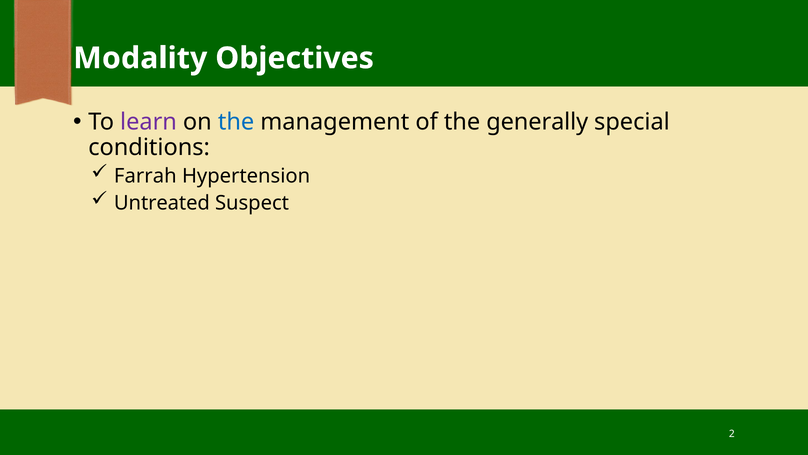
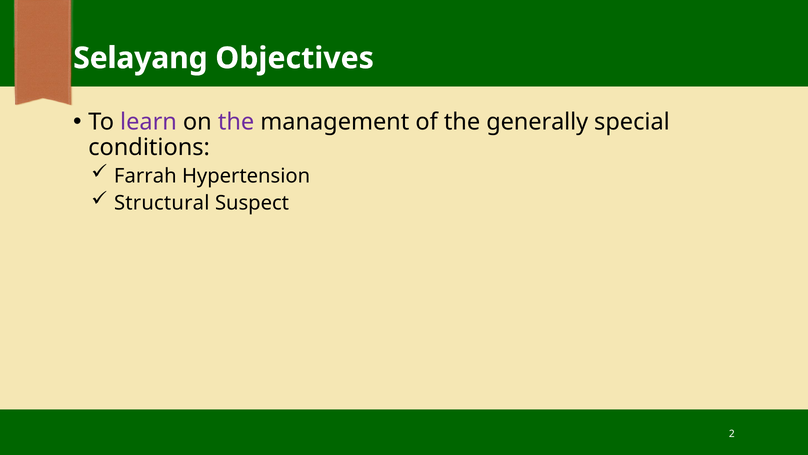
Modality: Modality -> Selayang (140, 58)
the colour: blue -> purple (236, 122)
Untreated: Untreated -> Structural (162, 203)
